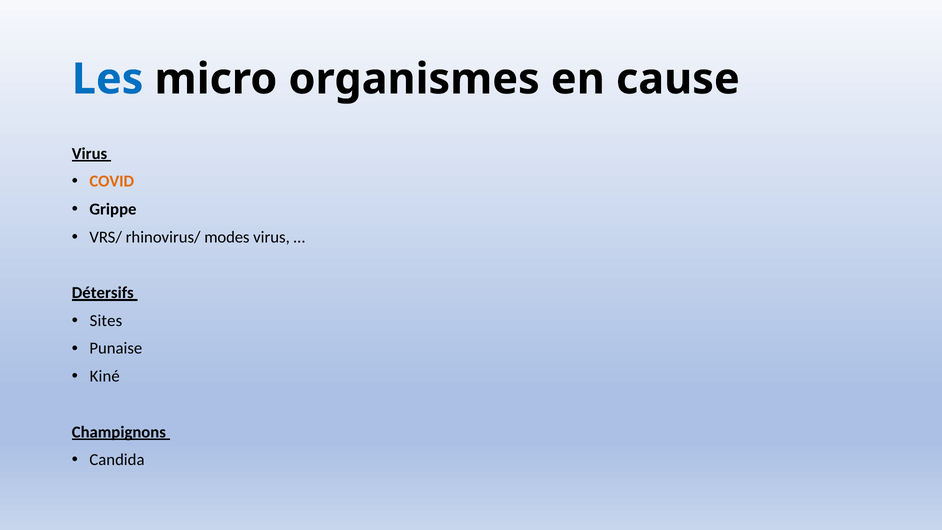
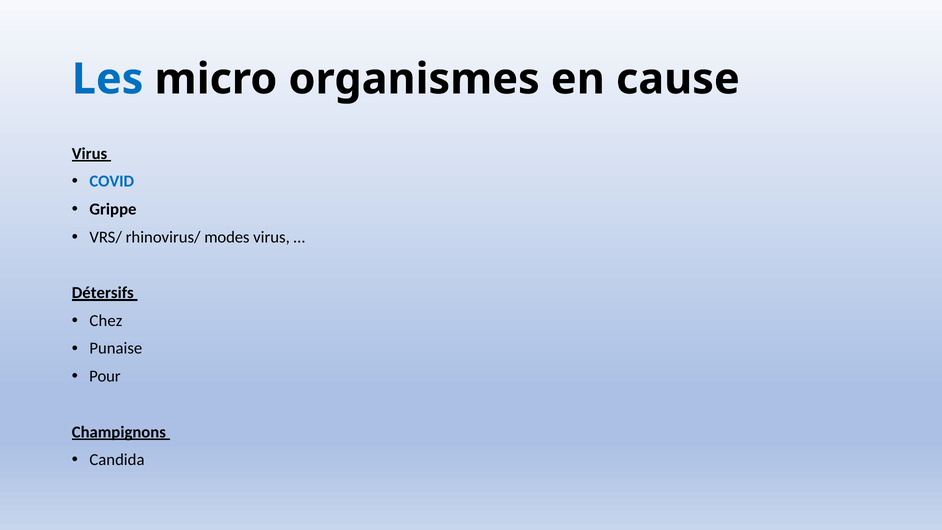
COVID colour: orange -> blue (112, 181)
Sites: Sites -> Chez (106, 321)
Kiné: Kiné -> Pour (105, 376)
